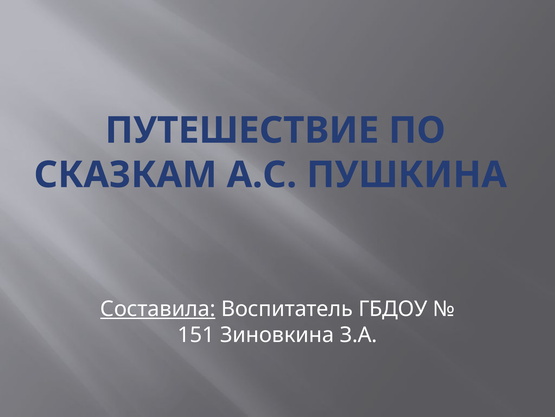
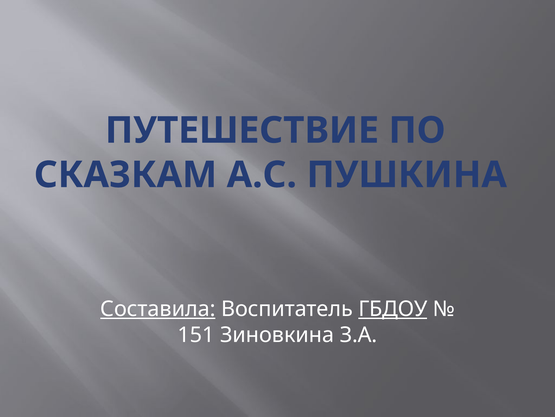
ГБДОУ underline: none -> present (393, 308)
